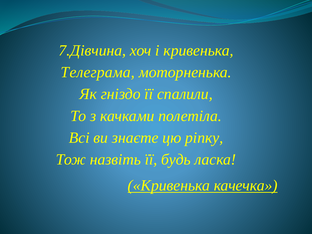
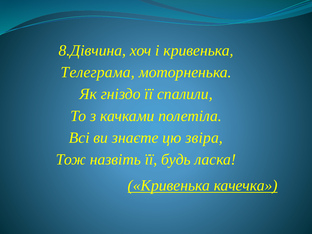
7.Дівчина: 7.Дівчина -> 8.Дівчина (92, 50)
ріпку: ріпку -> звіра (204, 138)
